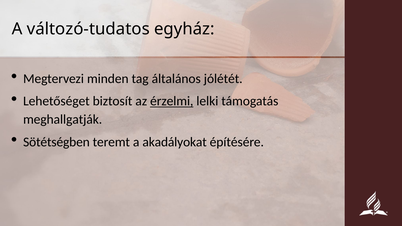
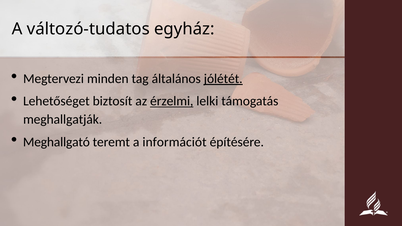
jólétét underline: none -> present (223, 79)
Sötétségben: Sötétségben -> Meghallgató (56, 142)
akadályokat: akadályokat -> információt (175, 142)
